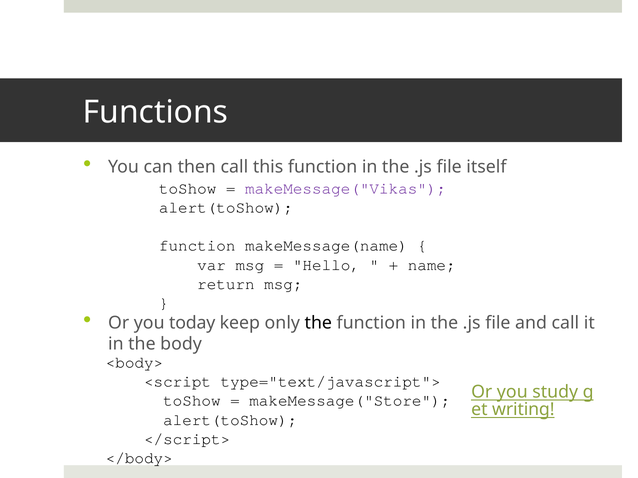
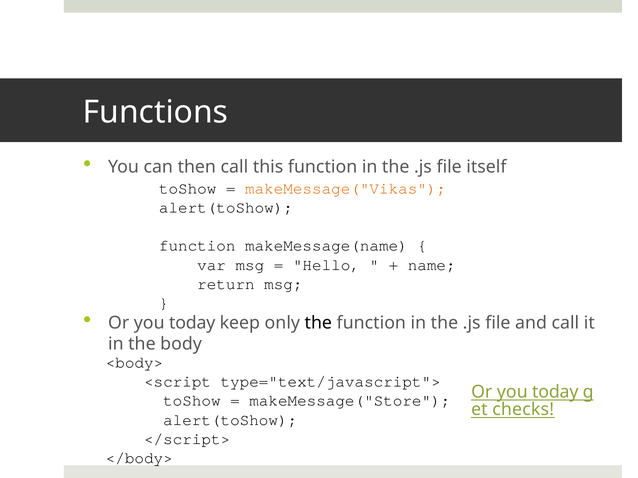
makeMessage("Vikas colour: purple -> orange (346, 188)
study: study -> today (555, 392)
writing: writing -> checks (523, 410)
